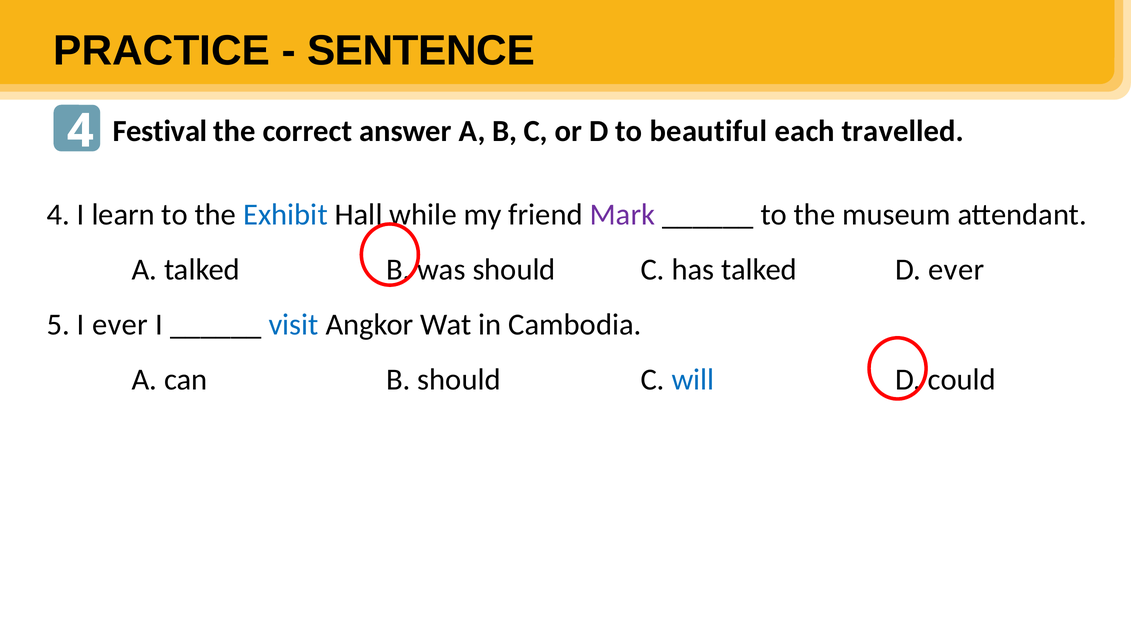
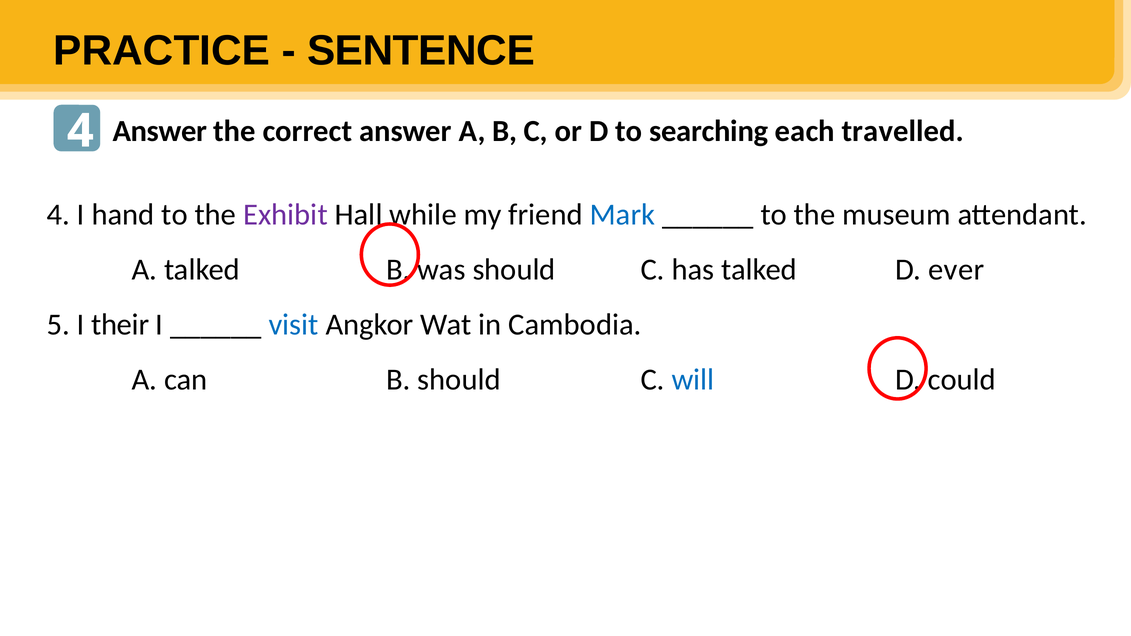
Festival: Festival -> Answer (160, 131)
beautiful: beautiful -> searching (709, 131)
learn: learn -> hand (123, 215)
Exhibit colour: blue -> purple (285, 215)
Mark colour: purple -> blue (622, 215)
I ever: ever -> their (120, 325)
